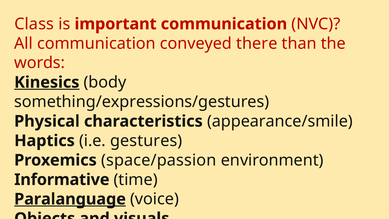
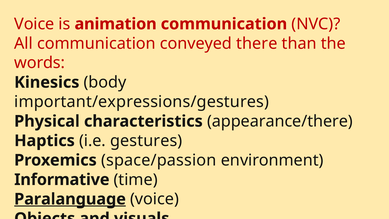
Class: Class -> Voice (34, 24)
important: important -> animation (116, 24)
Kinesics underline: present -> none (47, 82)
something/expressions/gestures: something/expressions/gestures -> important/expressions/gestures (142, 102)
appearance/smile: appearance/smile -> appearance/there (280, 121)
